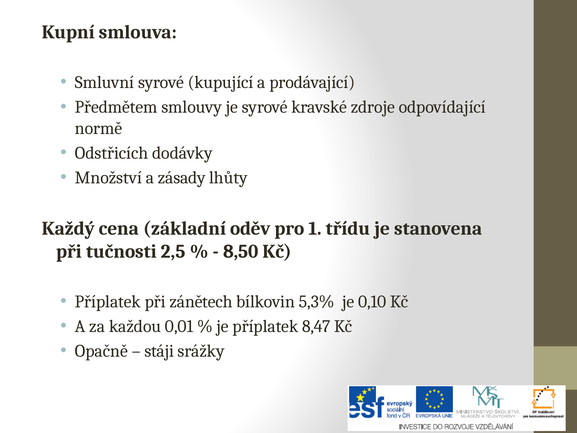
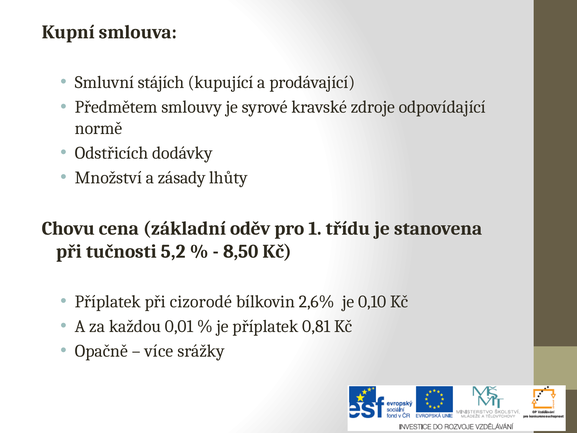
Smluvní syrové: syrové -> stájích (161, 82)
Každý: Každý -> Chovu (68, 228)
2,5: 2,5 -> 5,2 (173, 251)
zánětech: zánětech -> cizorodé (201, 302)
5,3%: 5,3% -> 2,6% (317, 302)
8,47: 8,47 -> 0,81 (316, 326)
stáji: stáji -> více (159, 351)
